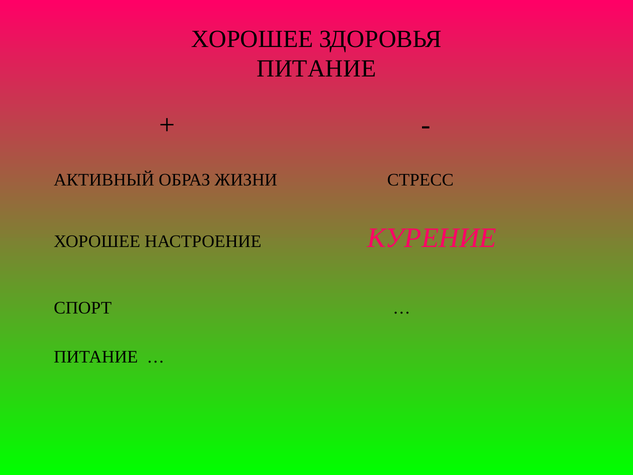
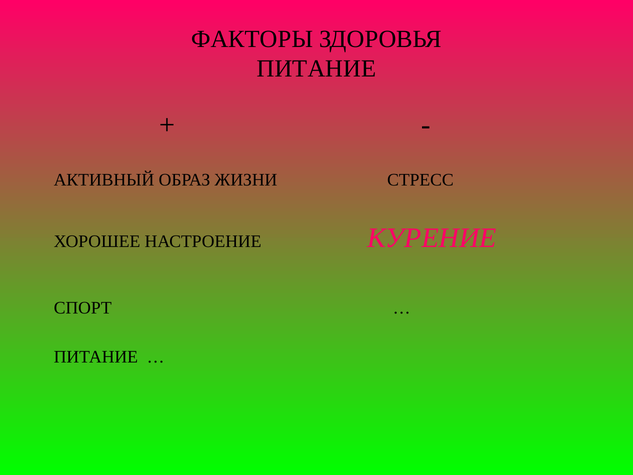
ХОРОШЕЕ: ХОРОШЕЕ -> ФАКТОРЫ (252, 39)
